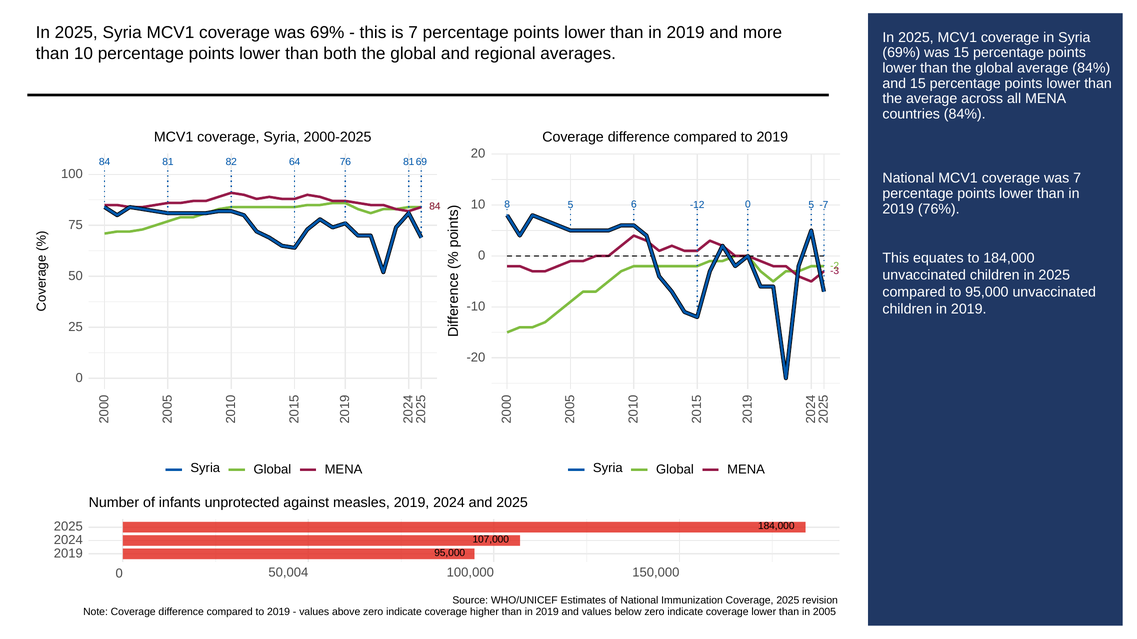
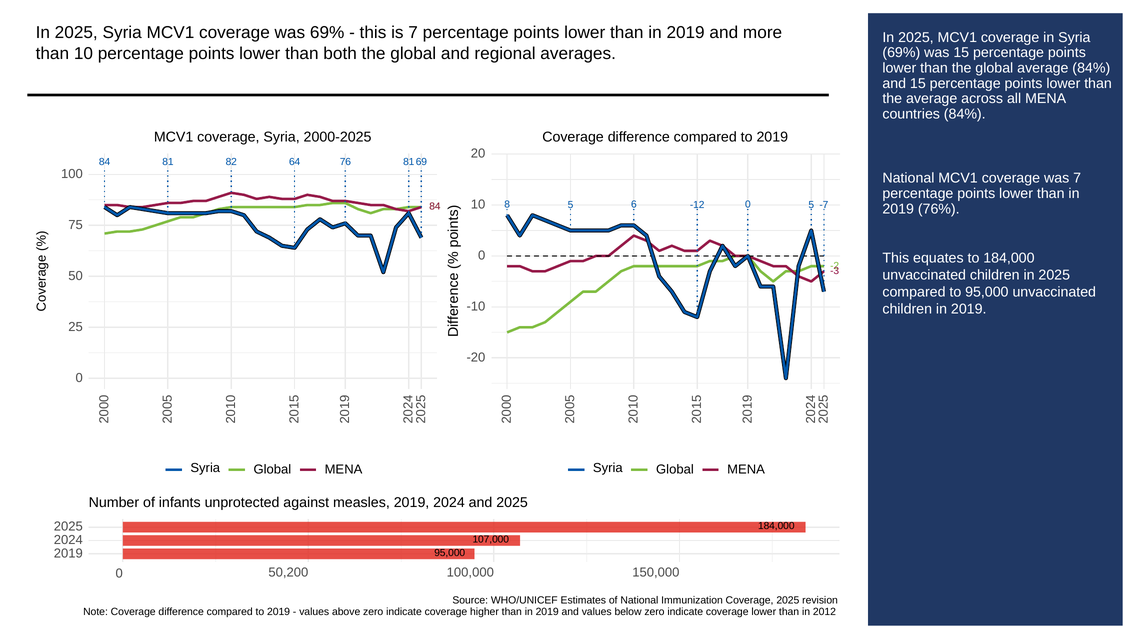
50,004: 50,004 -> 50,200 (288, 573)
2005: 2005 -> 2012 (824, 612)
